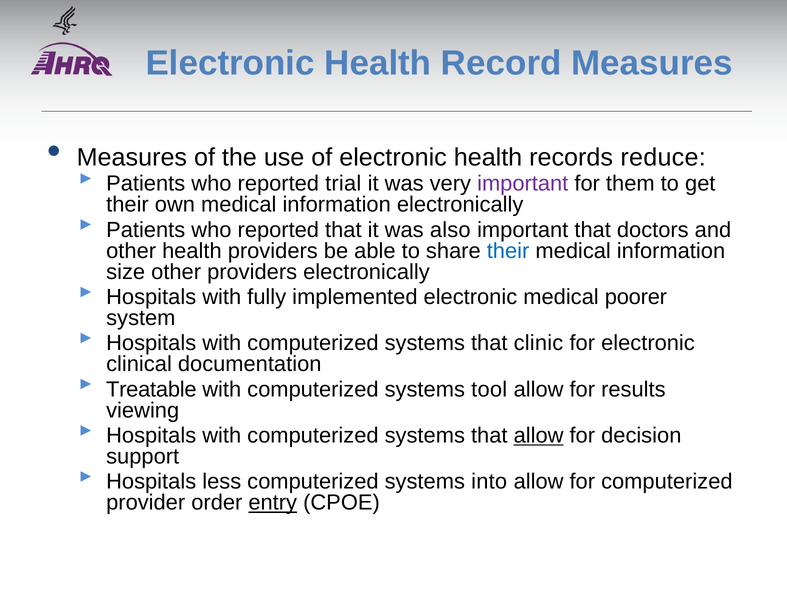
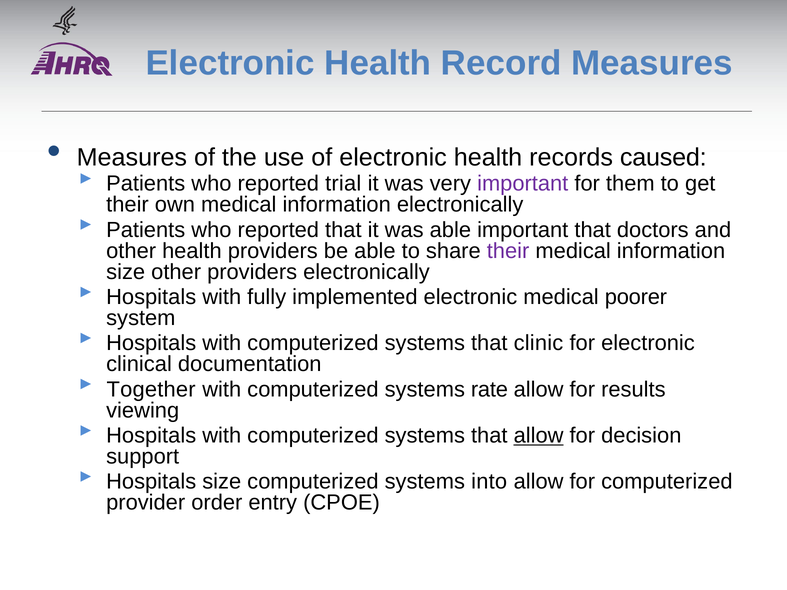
reduce: reduce -> caused (663, 157)
was also: also -> able (450, 230)
their colour: blue -> purple (508, 251)
Treatable: Treatable -> Together (151, 390)
tool: tool -> rate (489, 390)
Hospitals less: less -> size (222, 482)
entry underline: present -> none (273, 503)
